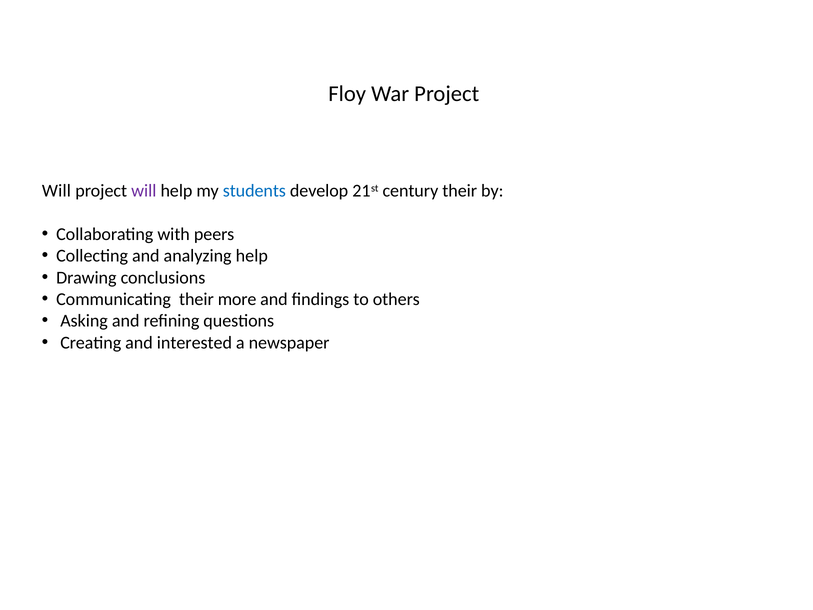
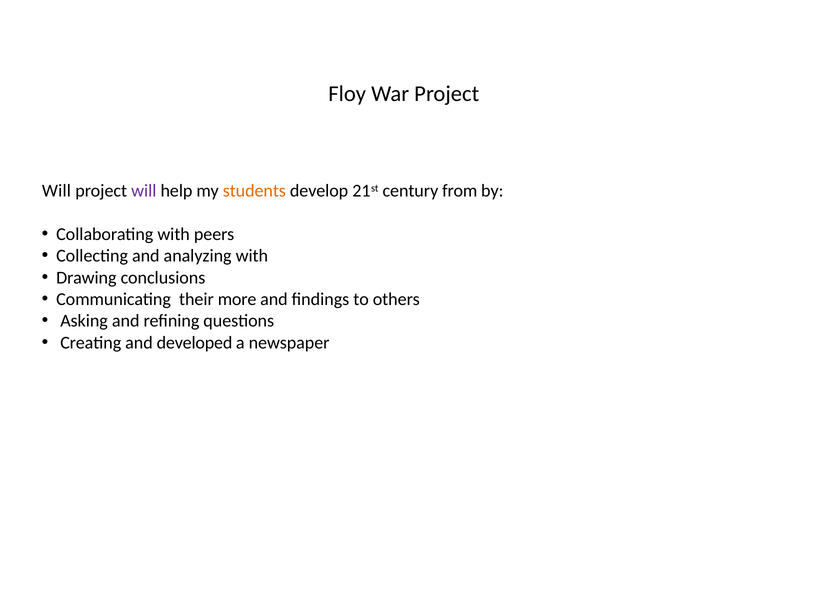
students colour: blue -> orange (254, 191)
century their: their -> from (460, 191)
analyzing help: help -> with (252, 256)
interested: interested -> developed (195, 343)
